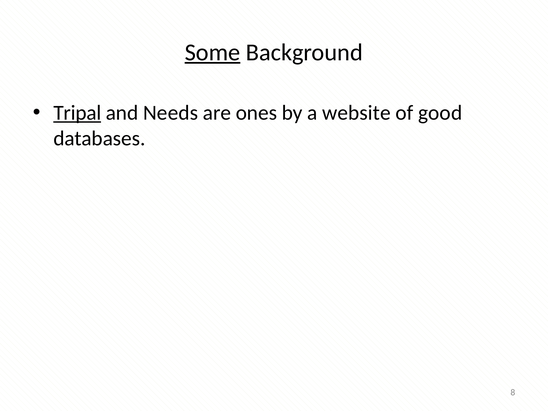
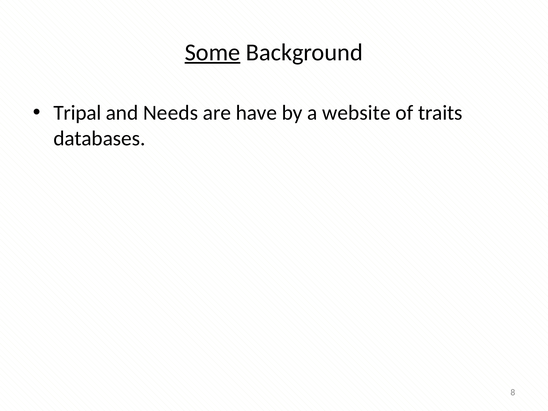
Tripal underline: present -> none (77, 113)
ones: ones -> have (256, 113)
good: good -> traits (440, 113)
